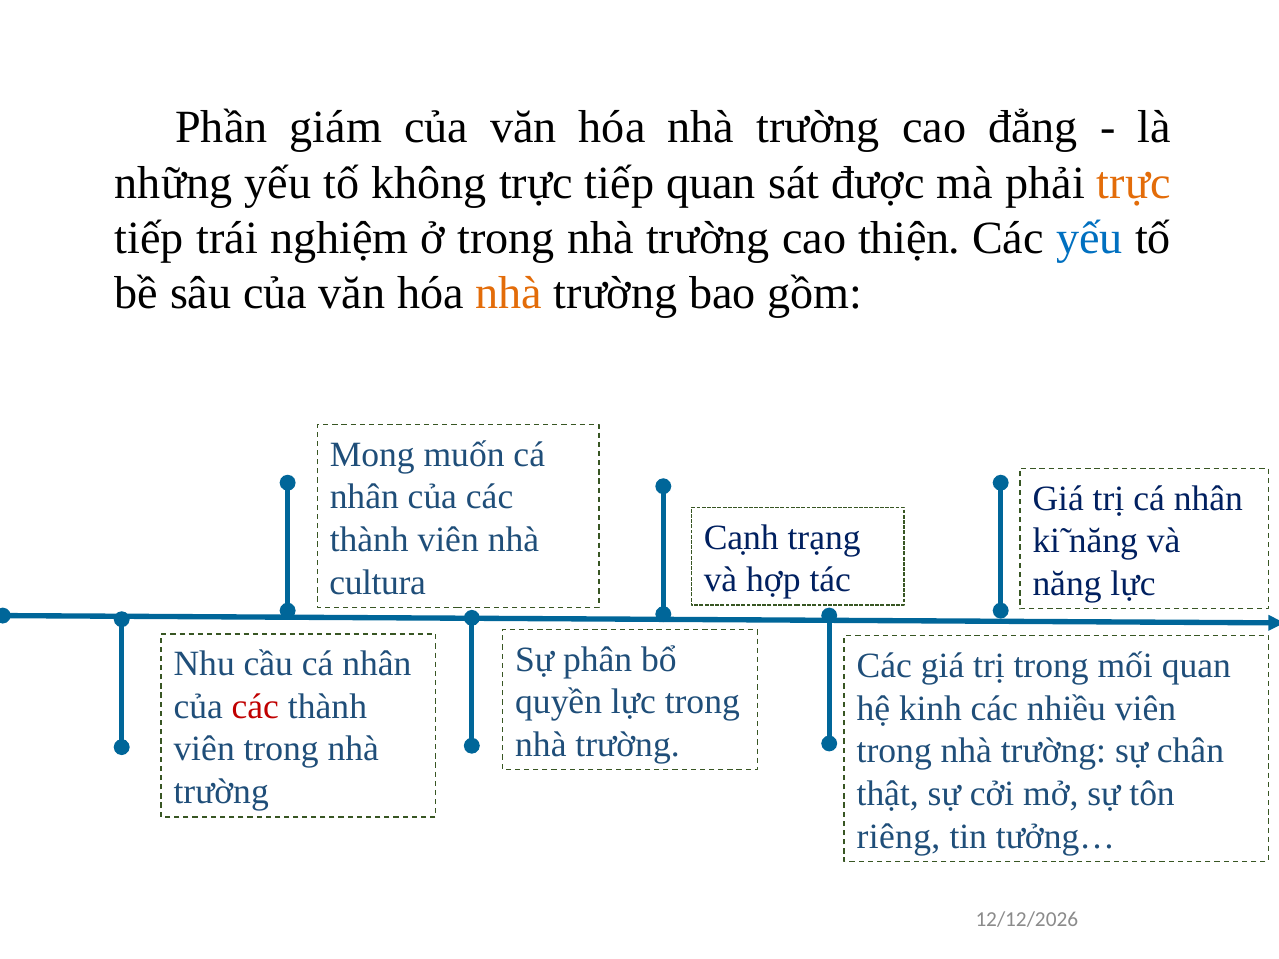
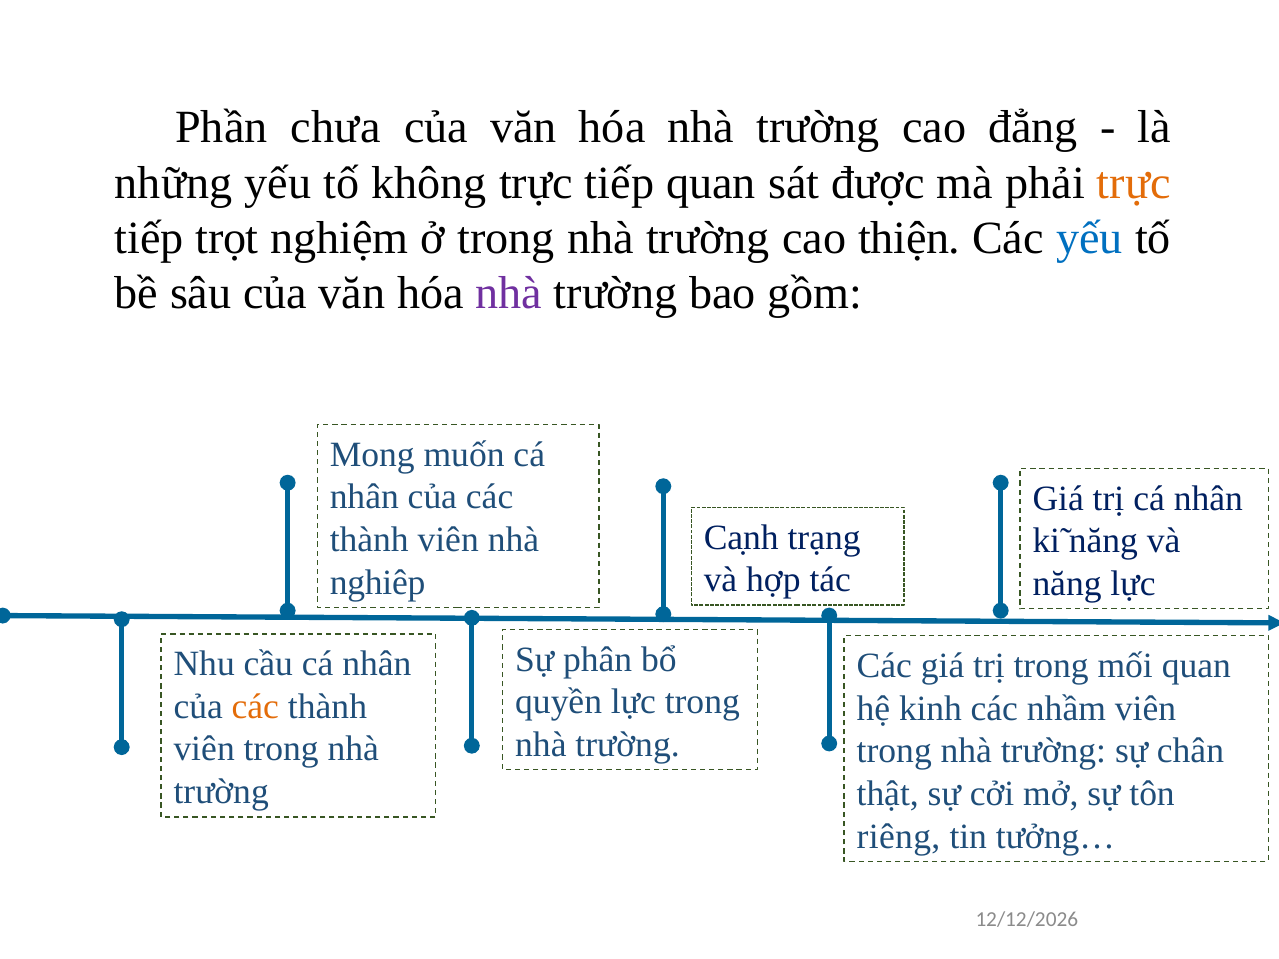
giám: giám -> chưa (336, 128)
trái: trái -> trọt (227, 238)
nhà colour: orange -> purple (509, 294)
cultura: cultura -> nghiêp (378, 583)
các colour: red -> orange (255, 707)
nhiều: nhiều -> nhầm (1066, 709)
